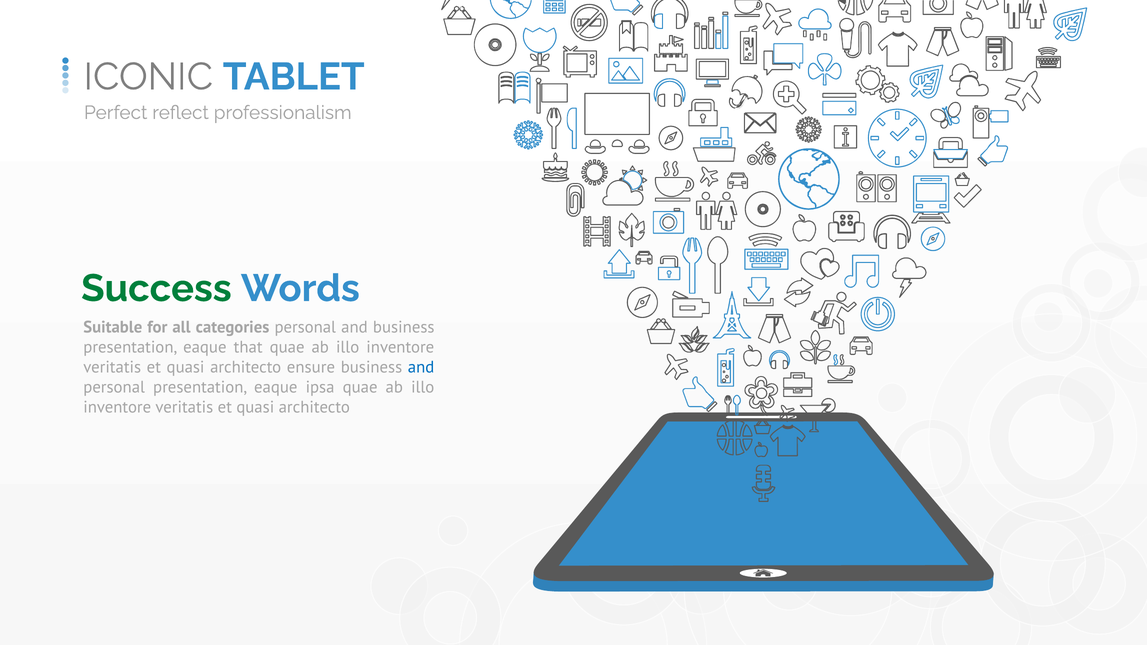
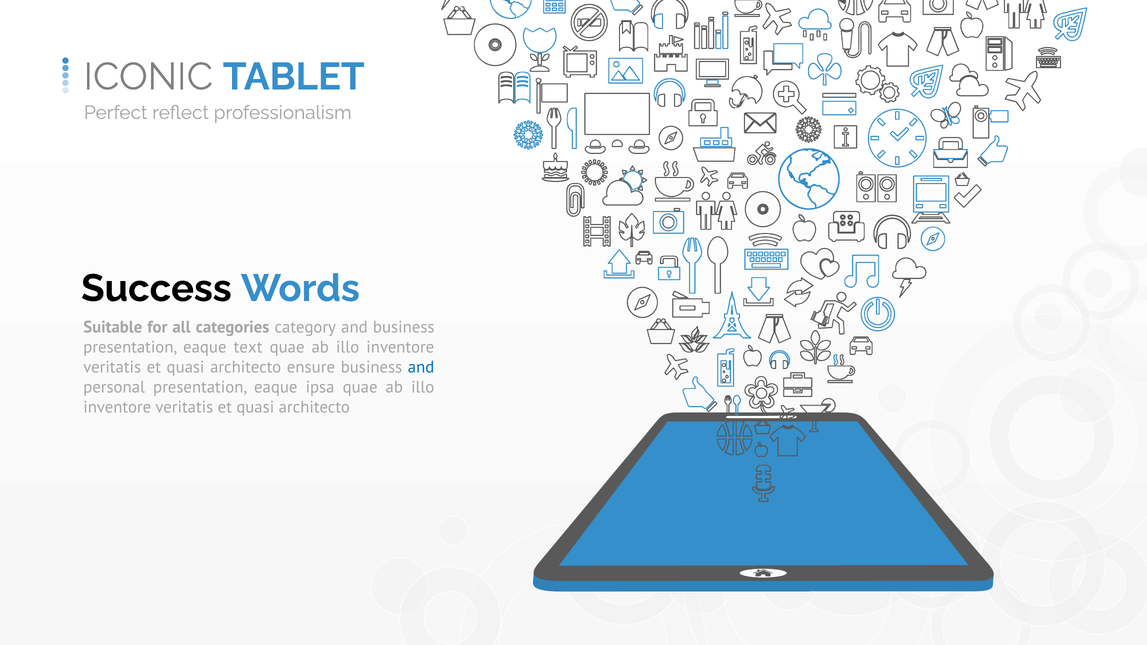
Success colour: green -> black (156, 288)
categories personal: personal -> category (305, 327)
that: that -> text (248, 347)
